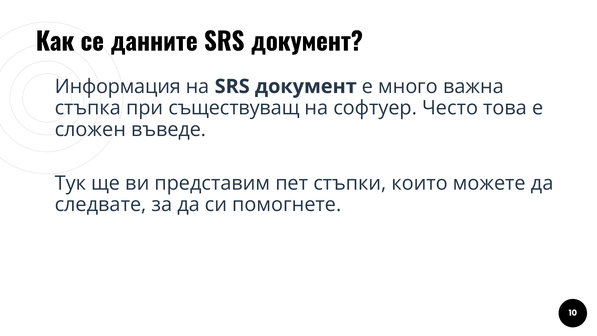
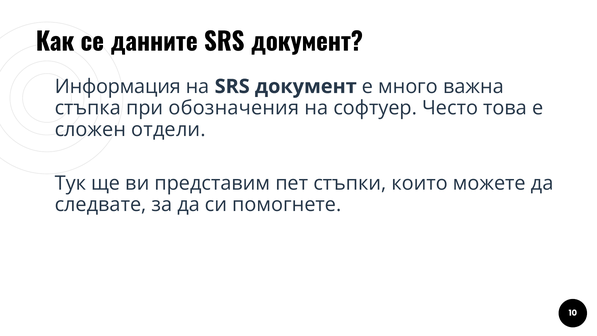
съществуващ: съществуващ -> обозначения (234, 108)
въведе: въведе -> отдели (168, 129)
